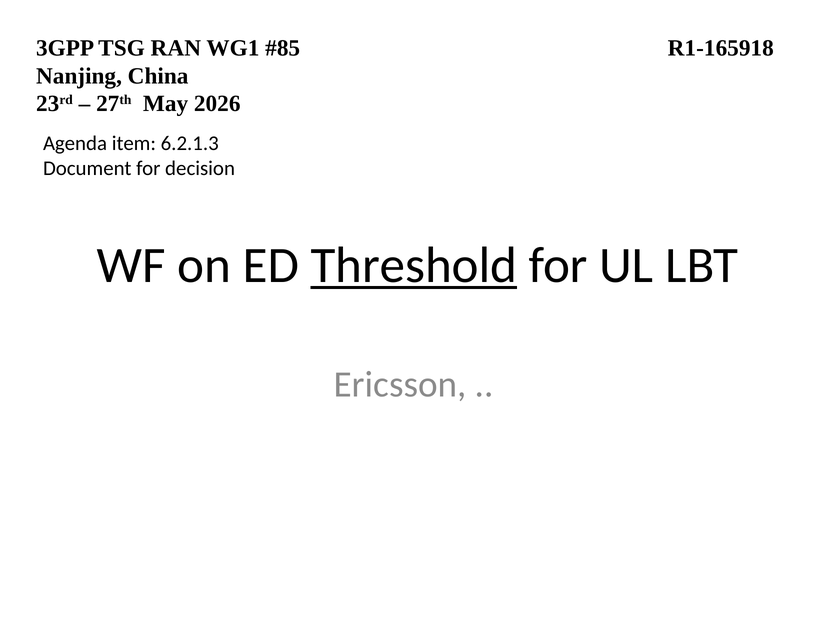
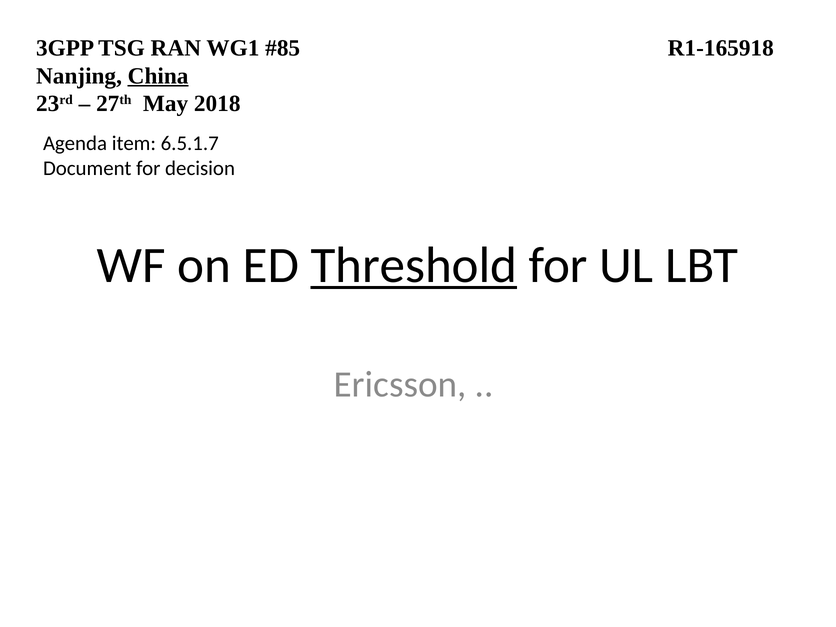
China underline: none -> present (158, 76)
2026: 2026 -> 2018 (217, 104)
6.2.1.3: 6.2.1.3 -> 6.5.1.7 (190, 143)
